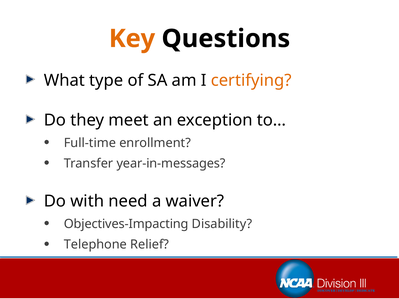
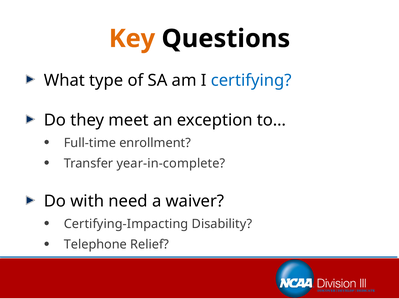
certifying colour: orange -> blue (251, 80)
year-in-messages: year-in-messages -> year-in-complete (171, 164)
Objectives-Impacting: Objectives-Impacting -> Certifying-Impacting (126, 224)
